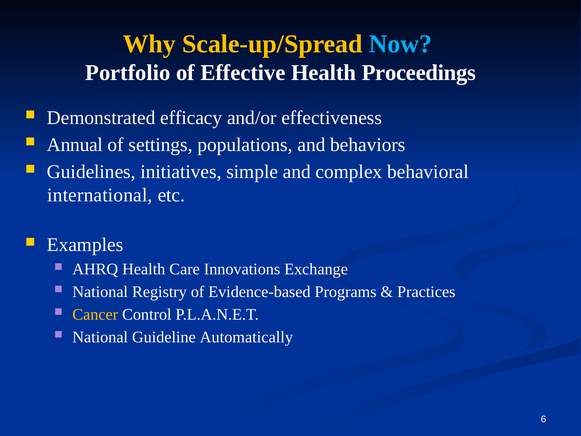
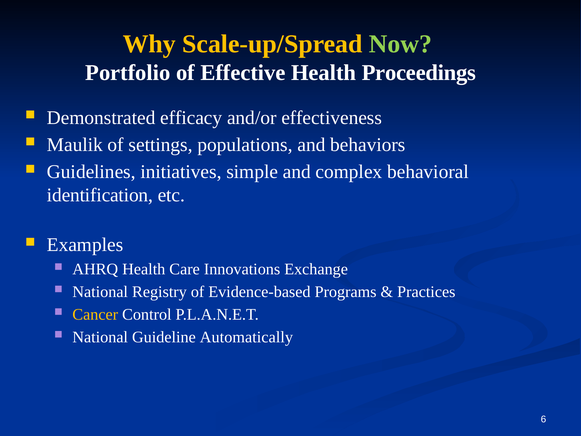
Now colour: light blue -> light green (401, 44)
Annual: Annual -> Maulik (75, 145)
international: international -> identification (100, 195)
